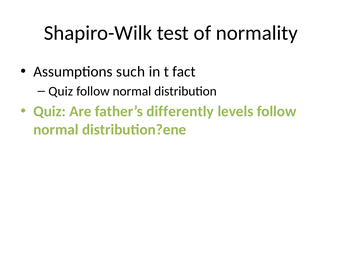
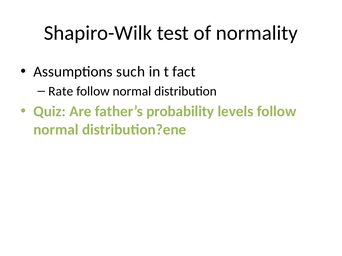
Quiz: Quiz -> Rate (61, 91)
differently: differently -> probability (180, 112)
